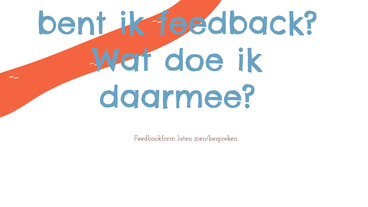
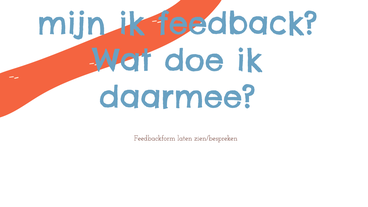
bent: bent -> mijn (72, 24)
